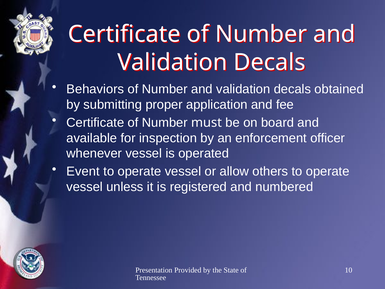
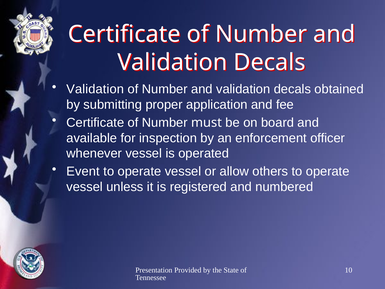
Behaviors: Behaviors -> Validation (95, 89)
